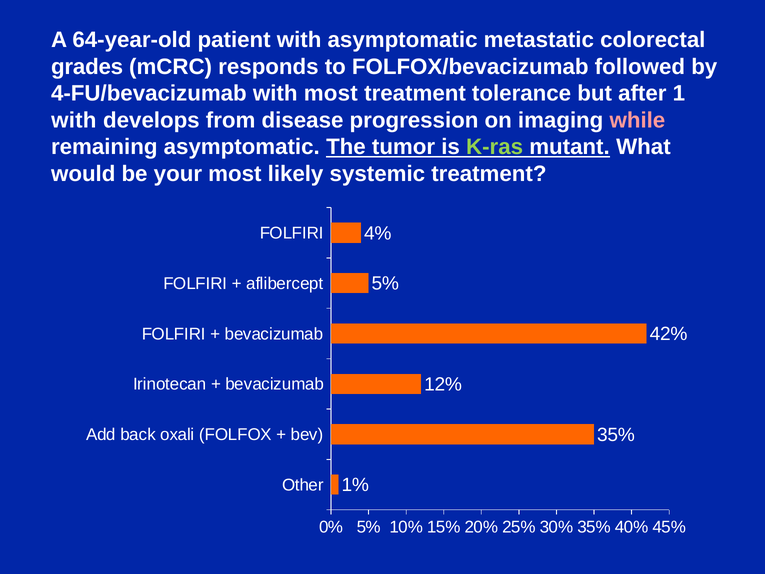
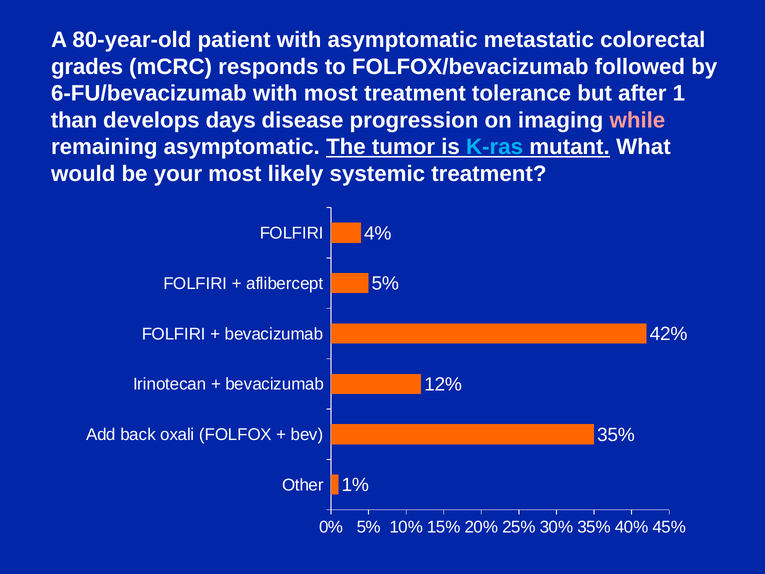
64-year-old: 64-year-old -> 80-year-old (132, 40)
4-FU/bevacizumab: 4-FU/bevacizumab -> 6-FU/bevacizumab (149, 93)
with: with -> than (74, 120)
from: from -> days (231, 120)
K-ras colour: light green -> light blue (495, 147)
